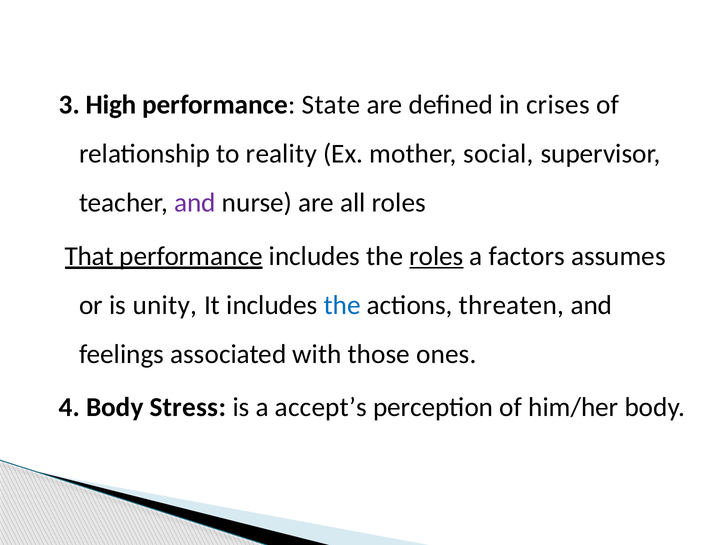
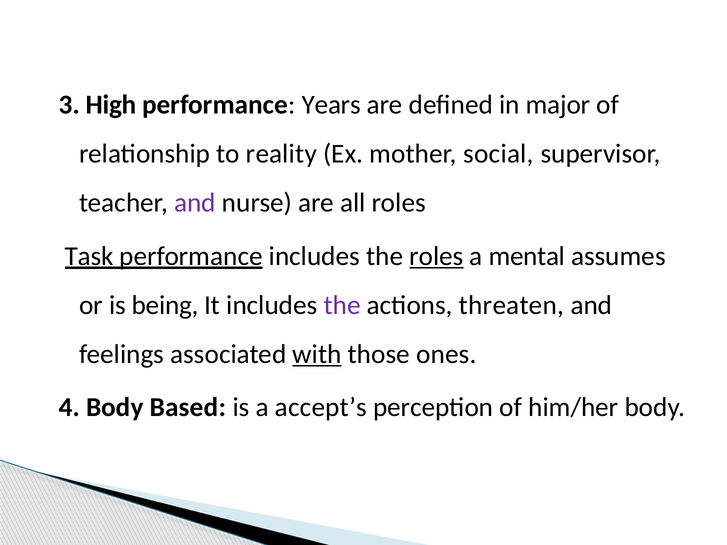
State: State -> Years (331, 105)
crises: crises -> major (558, 105)
That: That -> Task (89, 256)
factors: factors -> mental (527, 256)
unity: unity -> being (165, 305)
the colour: blue -> purple (342, 305)
with underline: none -> present (317, 354)
Stress: Stress -> Based (188, 408)
